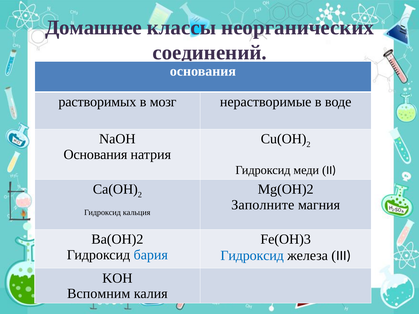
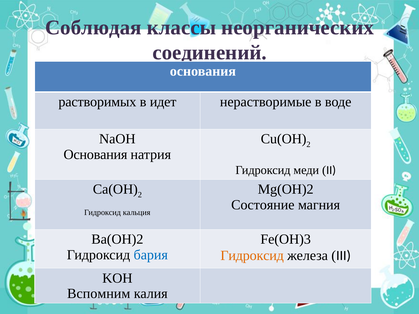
Домашнее: Домашнее -> Соблюдая (93, 28)
мозг: мозг -> идет (163, 102)
Заполните: Заполните -> Состояние (263, 205)
Гидроксид colour: blue -> orange (252, 256)
